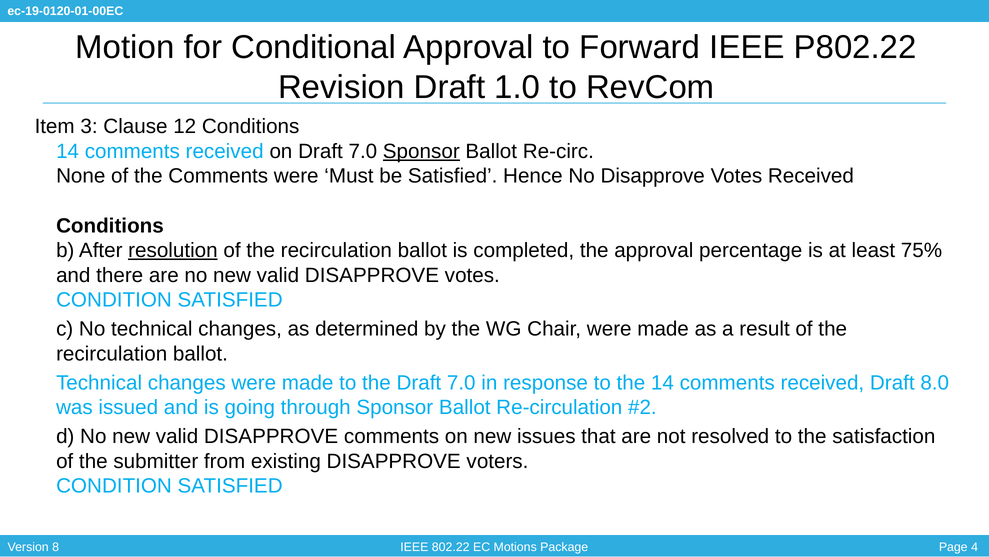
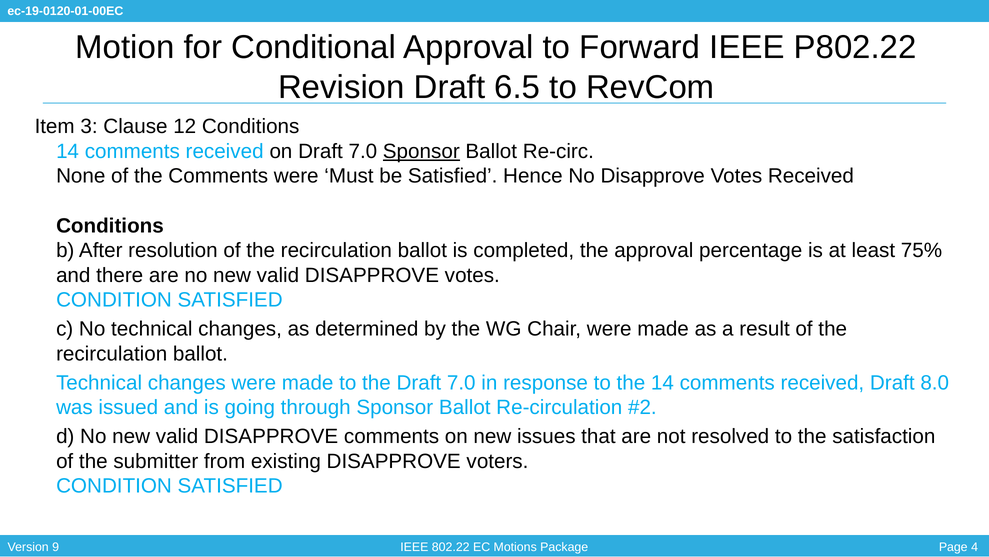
1.0: 1.0 -> 6.5 (517, 87)
resolution underline: present -> none (173, 250)
8: 8 -> 9 (56, 546)
